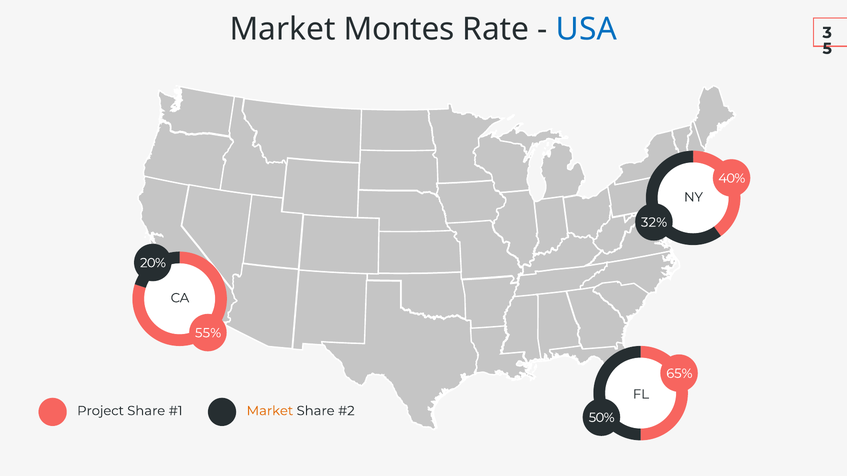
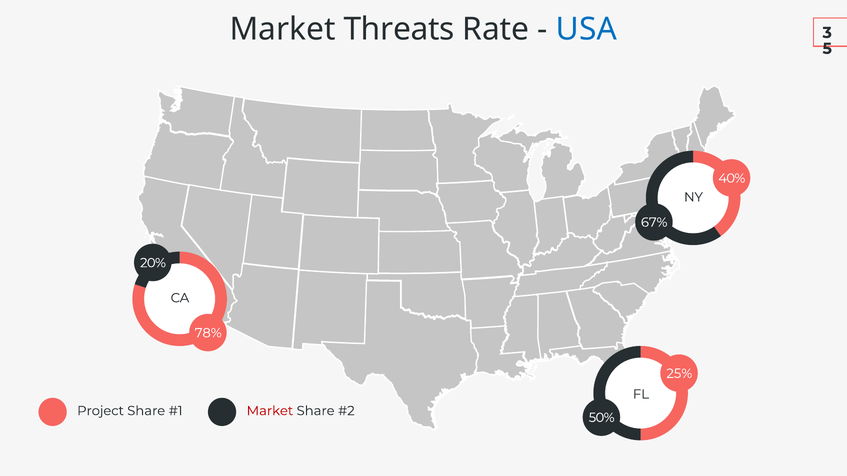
Montes: Montes -> Threats (399, 29)
32%: 32% -> 67% (654, 223)
55%: 55% -> 78% (208, 333)
65%: 65% -> 25% (679, 374)
Market colour: orange -> red (270, 411)
